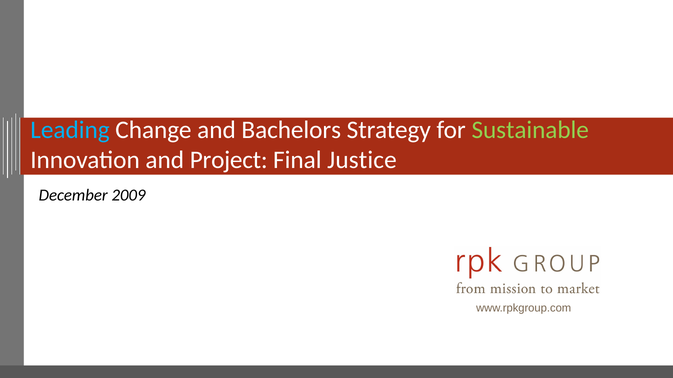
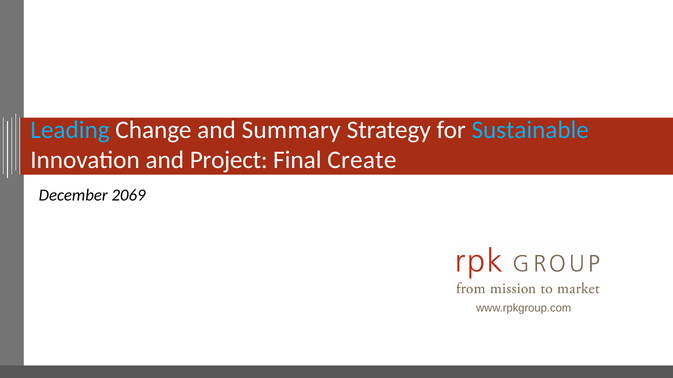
Bachelors: Bachelors -> Summary (291, 130)
Sustainable colour: light green -> light blue (530, 130)
Justice: Justice -> Create (362, 160)
2009: 2009 -> 2069 (129, 196)
